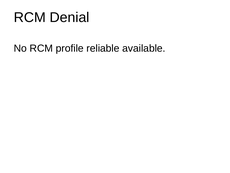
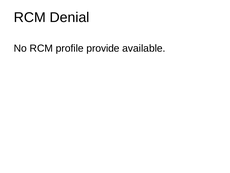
reliable: reliable -> provide (103, 48)
